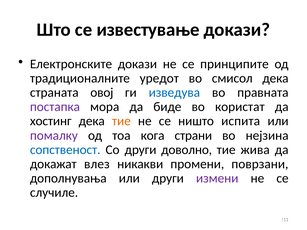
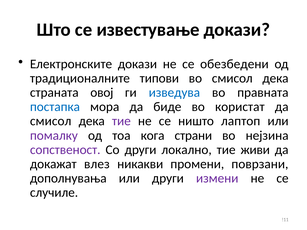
принципите: принципите -> обезбедени (234, 64)
уредот: уредот -> типови (159, 78)
постапка colour: purple -> blue (55, 107)
хостинг: хостинг -> смисол (51, 121)
тие colour: orange -> purple (121, 121)
испита: испита -> лаптоп (241, 121)
сопственост colour: blue -> purple (65, 150)
доволно: доволно -> локално (187, 150)
жива: жива -> живи (255, 150)
